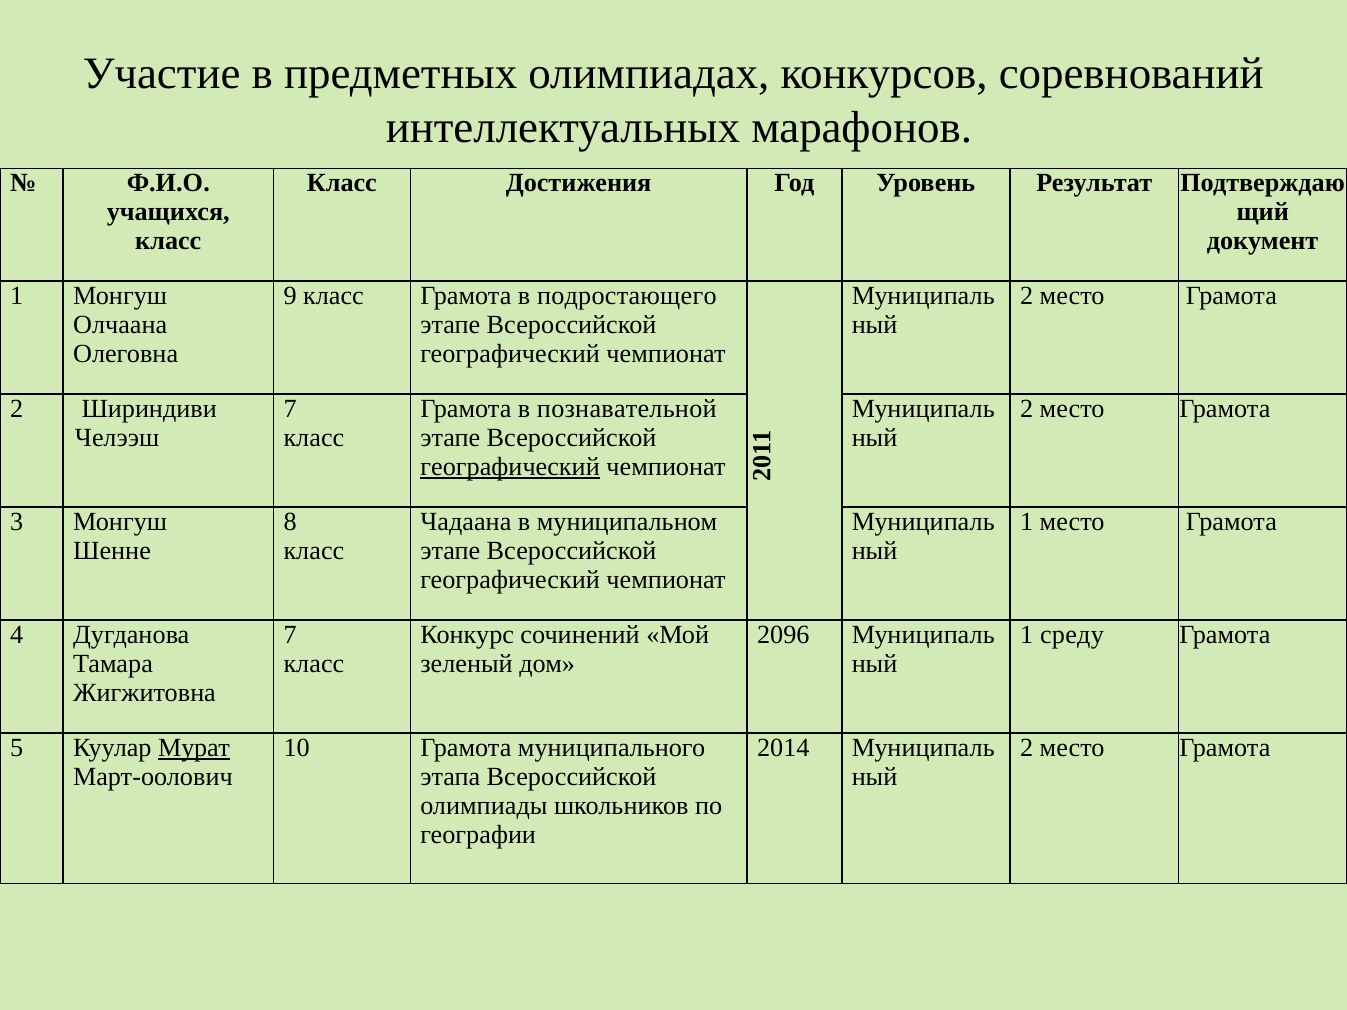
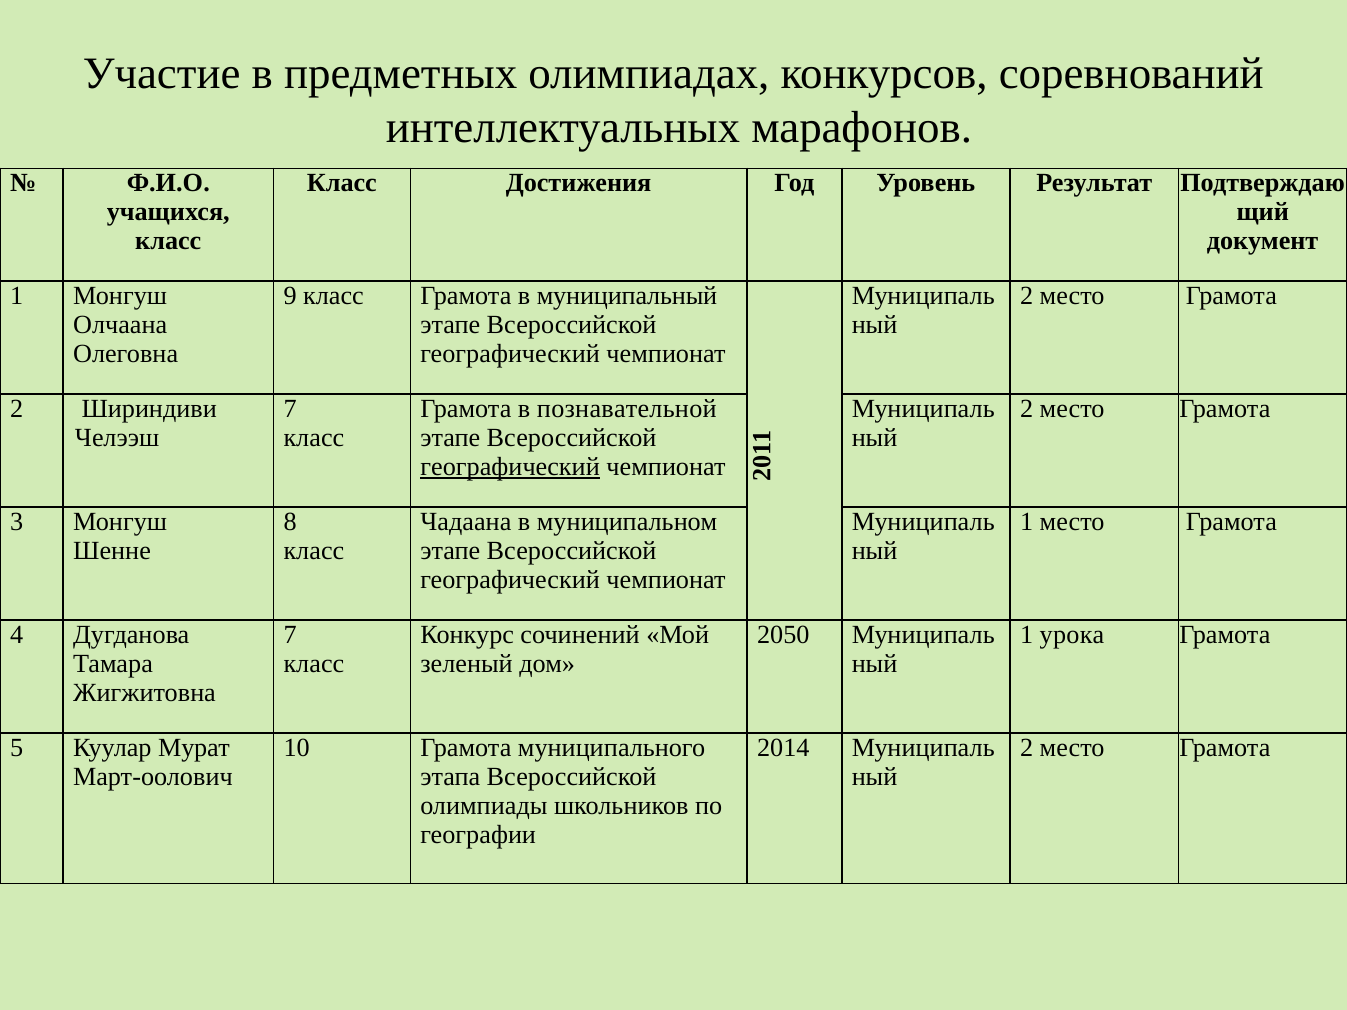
подростающего: подростающего -> муниципальный (627, 296)
2096: 2096 -> 2050 (783, 635)
среду: среду -> урока (1072, 635)
Мурат underline: present -> none (194, 748)
